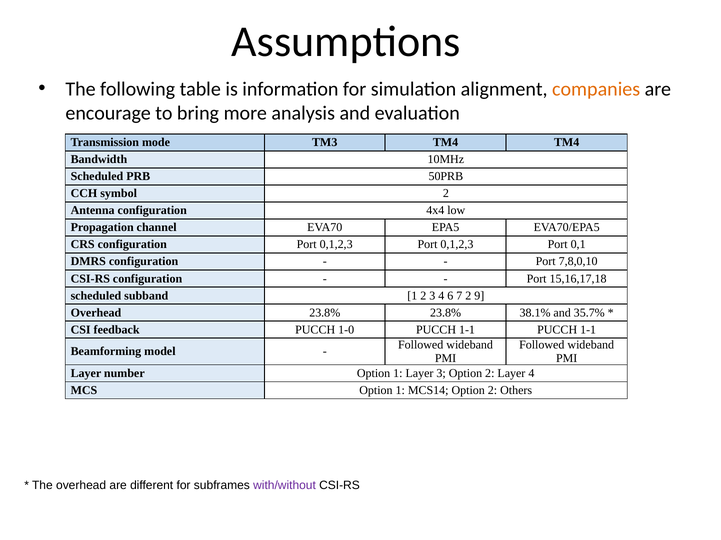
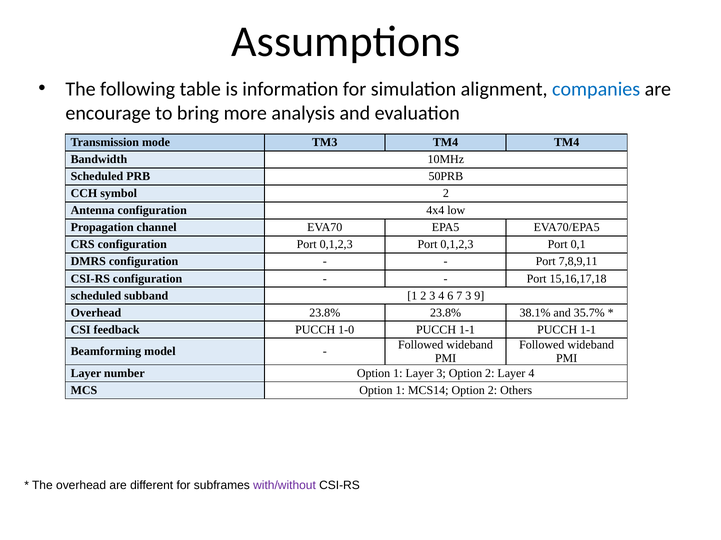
companies colour: orange -> blue (596, 89)
7,8,0,10: 7,8,0,10 -> 7,8,9,11 (578, 262)
7 2: 2 -> 3 (468, 296)
